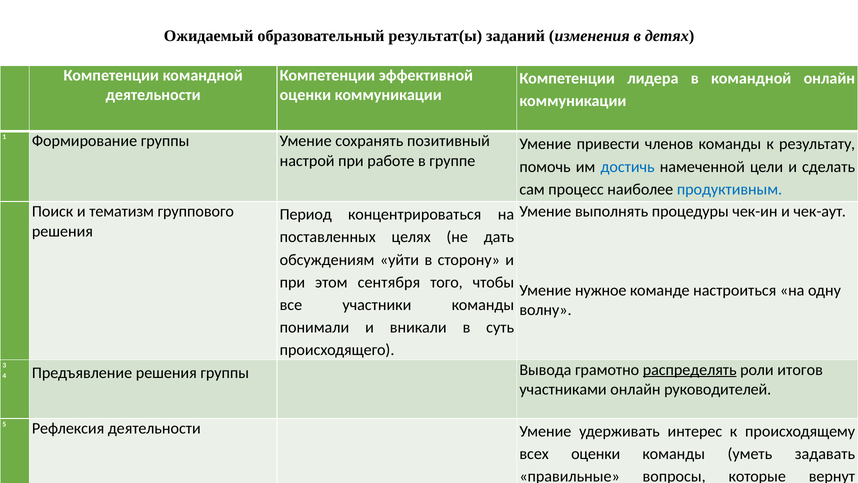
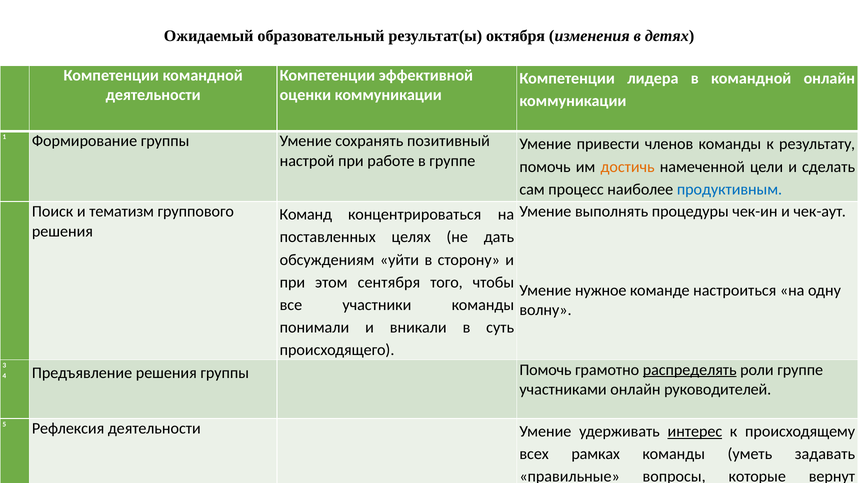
заданий: заданий -> октября (516, 36)
достичь colour: blue -> orange (628, 167)
Период: Период -> Команд (306, 214)
группы Вывода: Вывода -> Помочь (545, 369)
роли итогов: итогов -> группе (800, 369)
интерес underline: none -> present (695, 431)
всех оценки: оценки -> рамках (596, 454)
